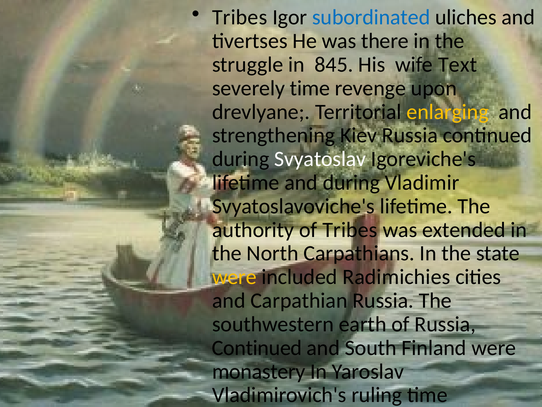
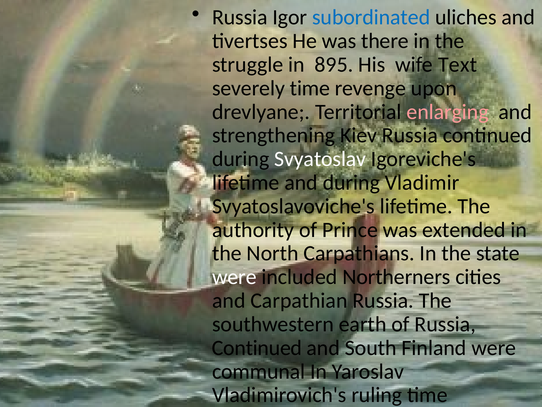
Tribes: Tribes -> Russia (240, 17)
845: 845 -> 895 (334, 64)
enlarging colour: yellow -> pink (448, 112)
of Tribes: Tribes -> Prince (350, 230)
were colour: yellow -> white (234, 277)
Radimichies: Radimichies -> Northerners (396, 277)
monastery: monastery -> communal (259, 371)
